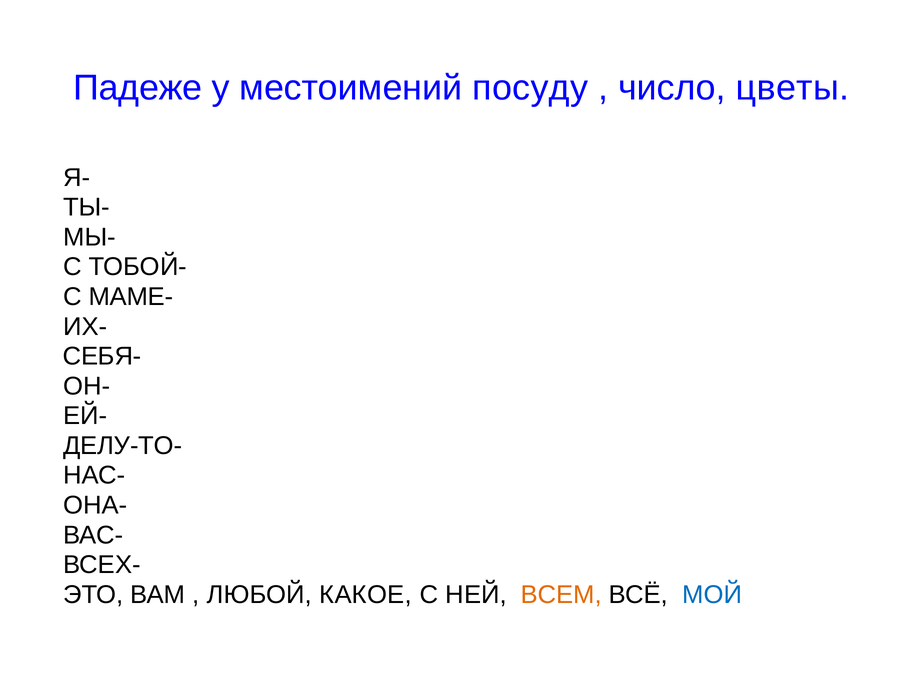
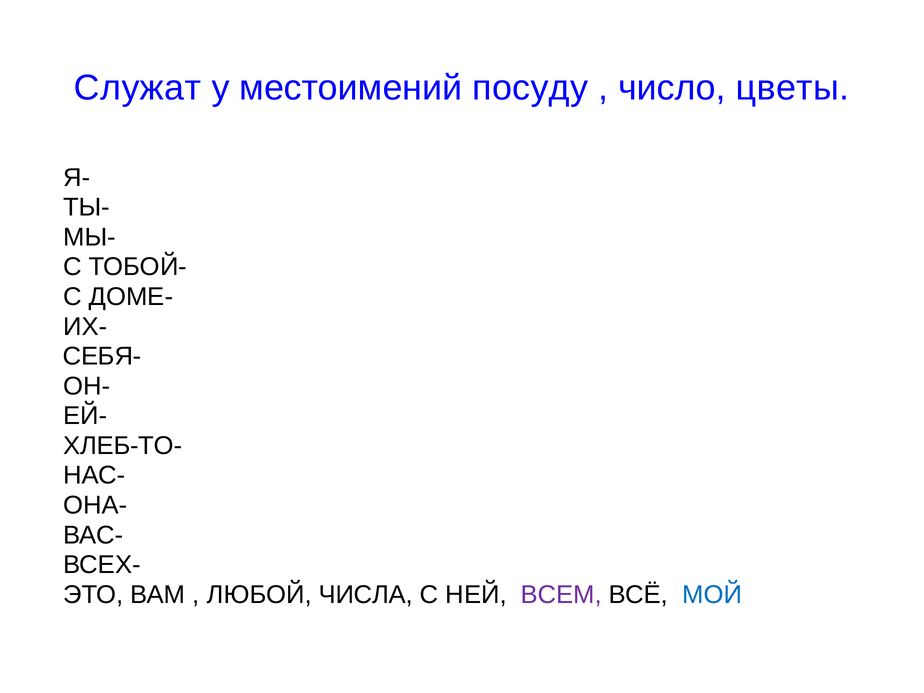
Падеже: Падеже -> Служат (137, 88)
МАМЕ-: МАМЕ- -> ДОМЕ- (131, 297)
ДЕЛУ-ТО-: ДЕЛУ-ТО- -> ХЛЕБ-ТО- (123, 446)
КАКОЕ: КАКОЕ -> ЧИСЛА (366, 595)
ВСЕМ colour: orange -> purple (561, 595)
